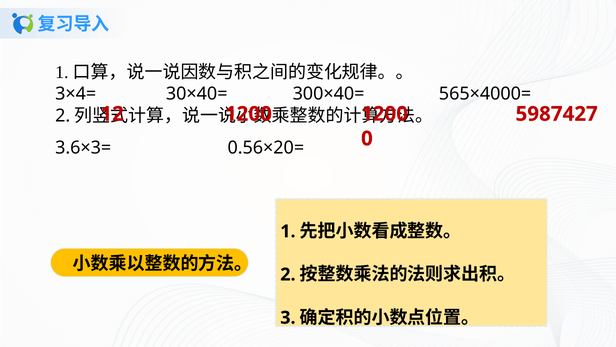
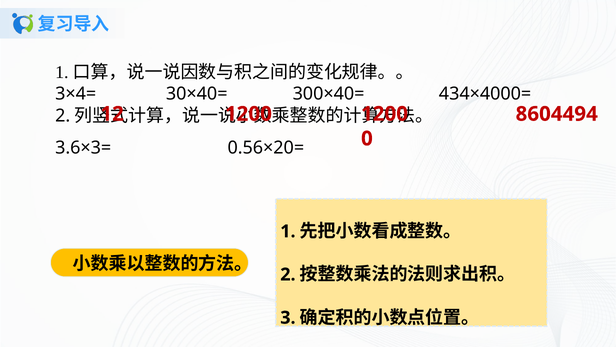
565×4000=: 565×4000= -> 434×4000= (485, 94)
5987427: 5987427 -> 8604494 (557, 114)
